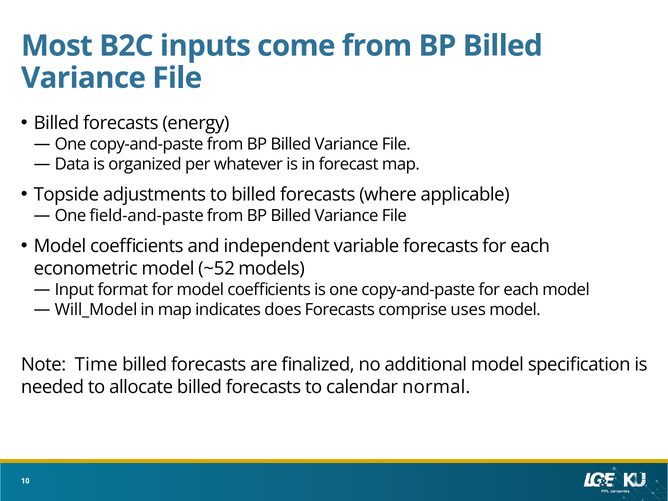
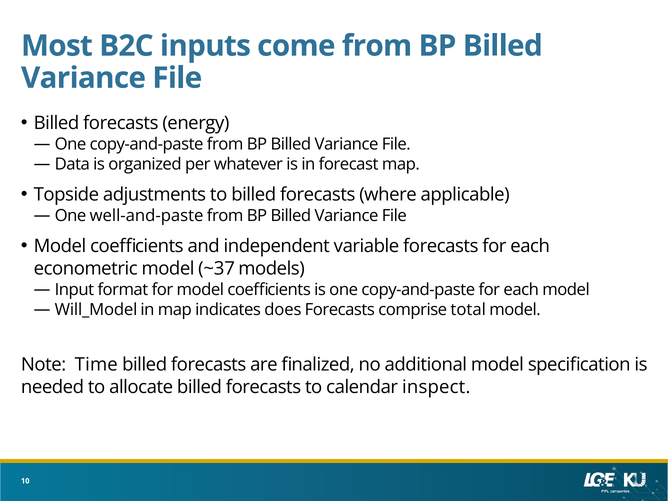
field-and-paste: field-and-paste -> well-and-paste (147, 216)
~52: ~52 -> ~37 (217, 268)
uses: uses -> total (468, 310)
normal: normal -> inspect (436, 387)
